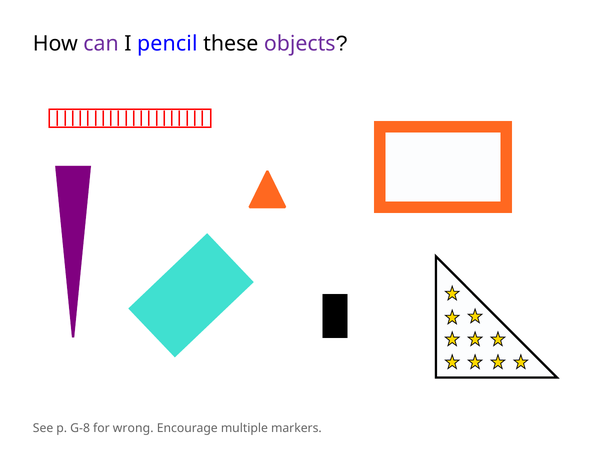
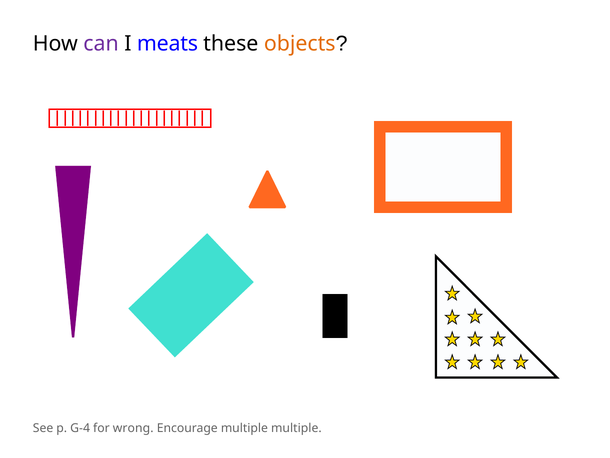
pencil: pencil -> meats (167, 44)
objects colour: purple -> orange (300, 44)
G-8: G-8 -> G-4 (80, 428)
multiple markers: markers -> multiple (296, 428)
